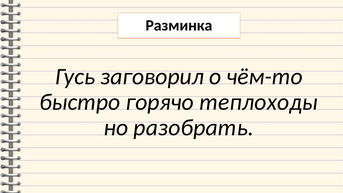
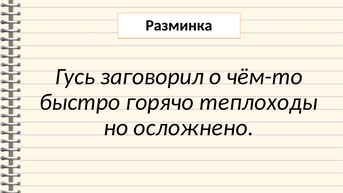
разобрать: разобрать -> осложнено (194, 128)
